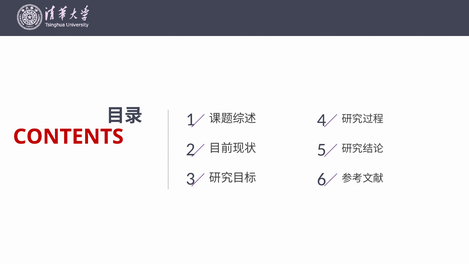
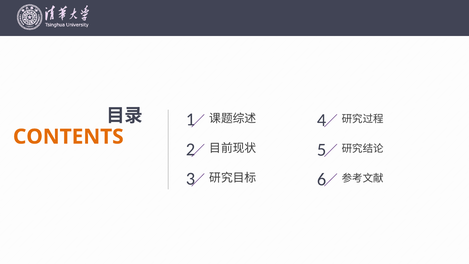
CONTENTS colour: red -> orange (68, 137)
